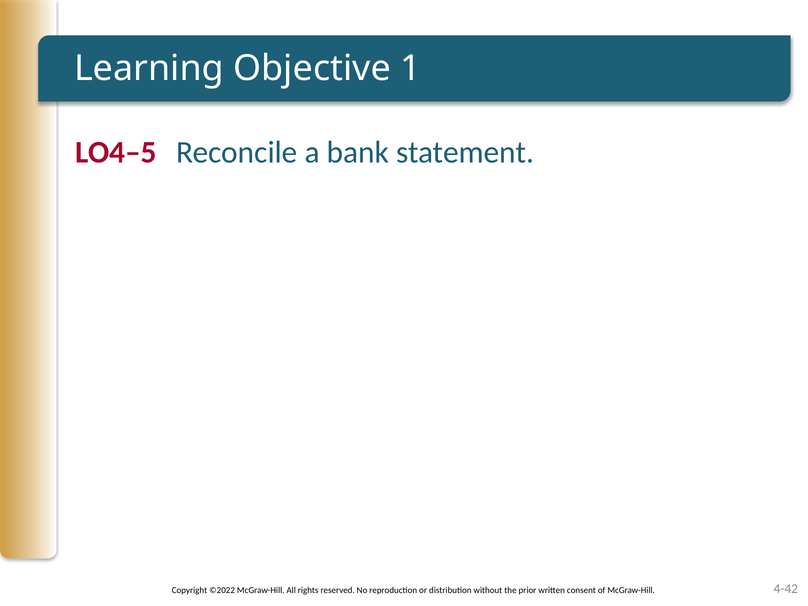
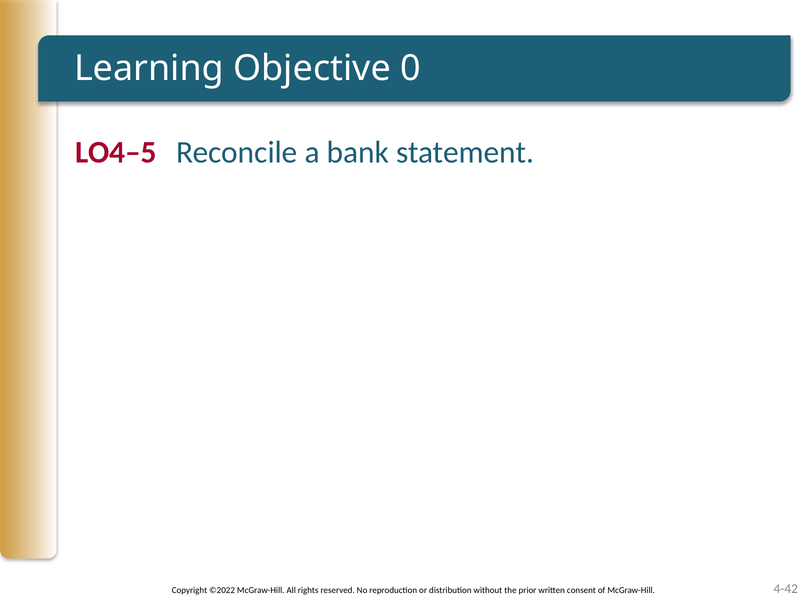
1: 1 -> 0 (411, 68)
